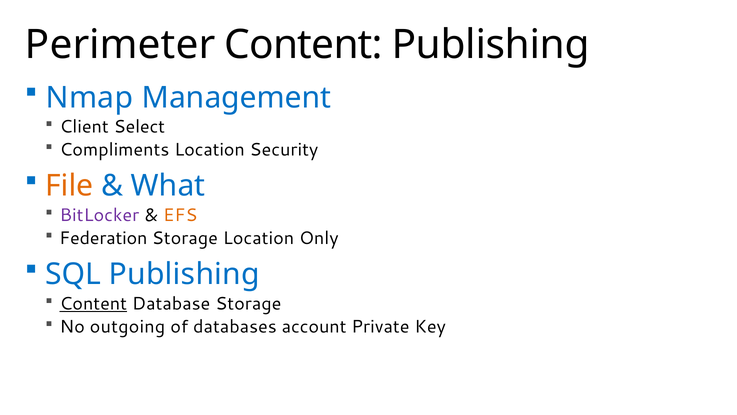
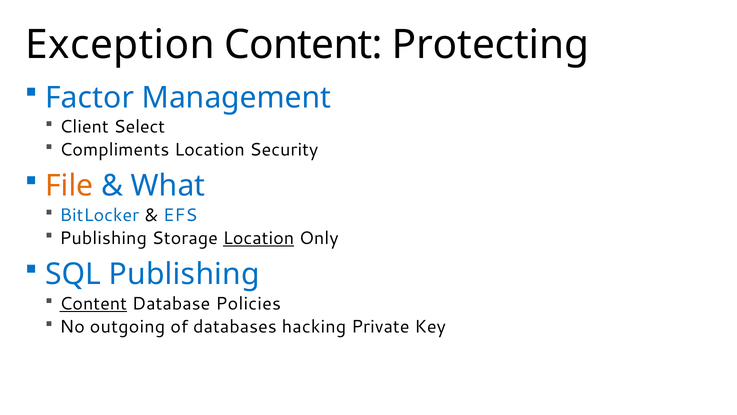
Perimeter: Perimeter -> Exception (120, 45)
Content Publishing: Publishing -> Protecting (491, 45)
Nmap: Nmap -> Factor (90, 97)
BitLocker colour: purple -> blue (99, 215)
EFS colour: orange -> blue (180, 215)
Federation: Federation -> Publishing (103, 238)
Location underline: none -> present (259, 238)
Database Storage: Storage -> Policies (248, 303)
account: account -> hacking (314, 326)
